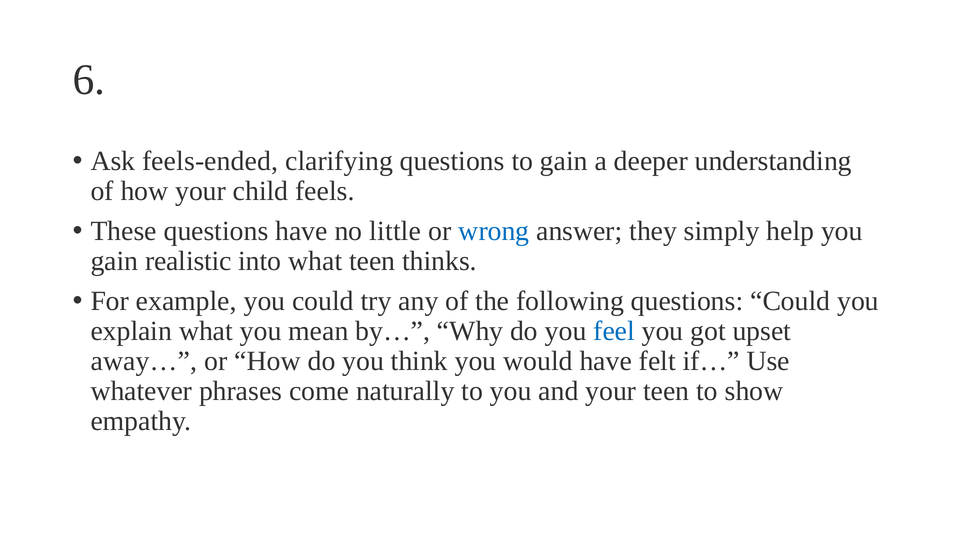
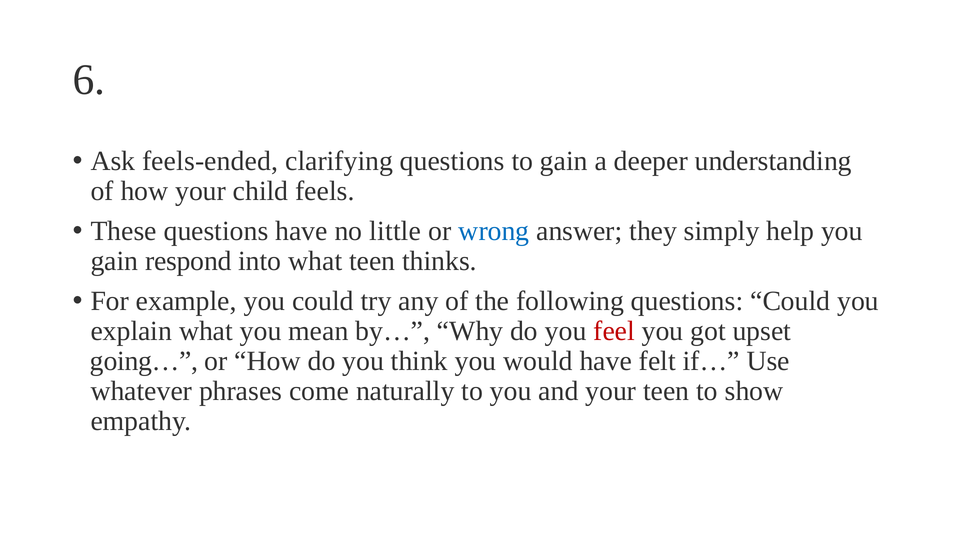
realistic: realistic -> respond (188, 261)
feel colour: blue -> red (614, 331)
away…: away… -> going… (144, 361)
